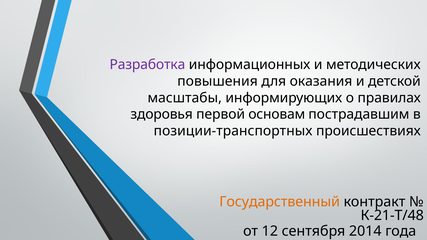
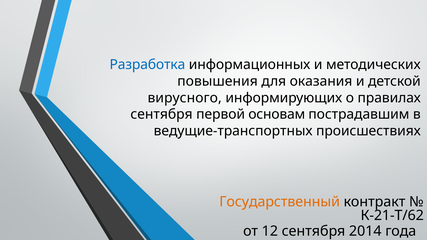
Разработка colour: purple -> blue (147, 65)
масштабы: масштабы -> вирусного (185, 98)
здоровья: здоровья -> сентября (162, 114)
позиции-транспортных: позиции-транспортных -> ведущие-транспортных (233, 131)
К-21-Т/48: К-21-Т/48 -> К-21-Т/62 (392, 216)
